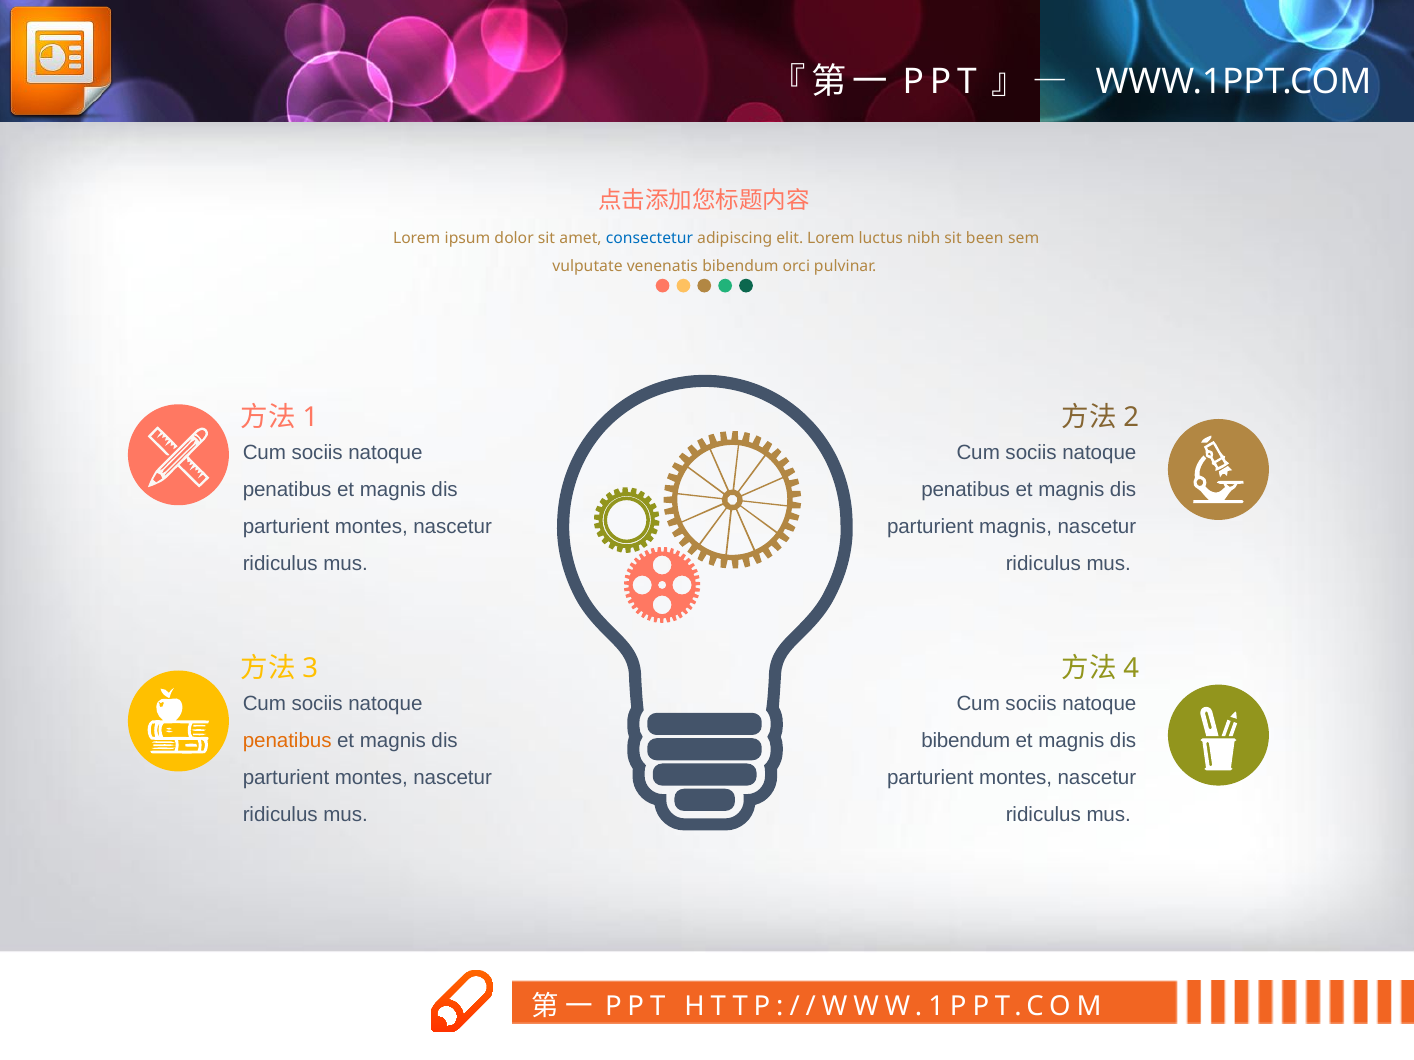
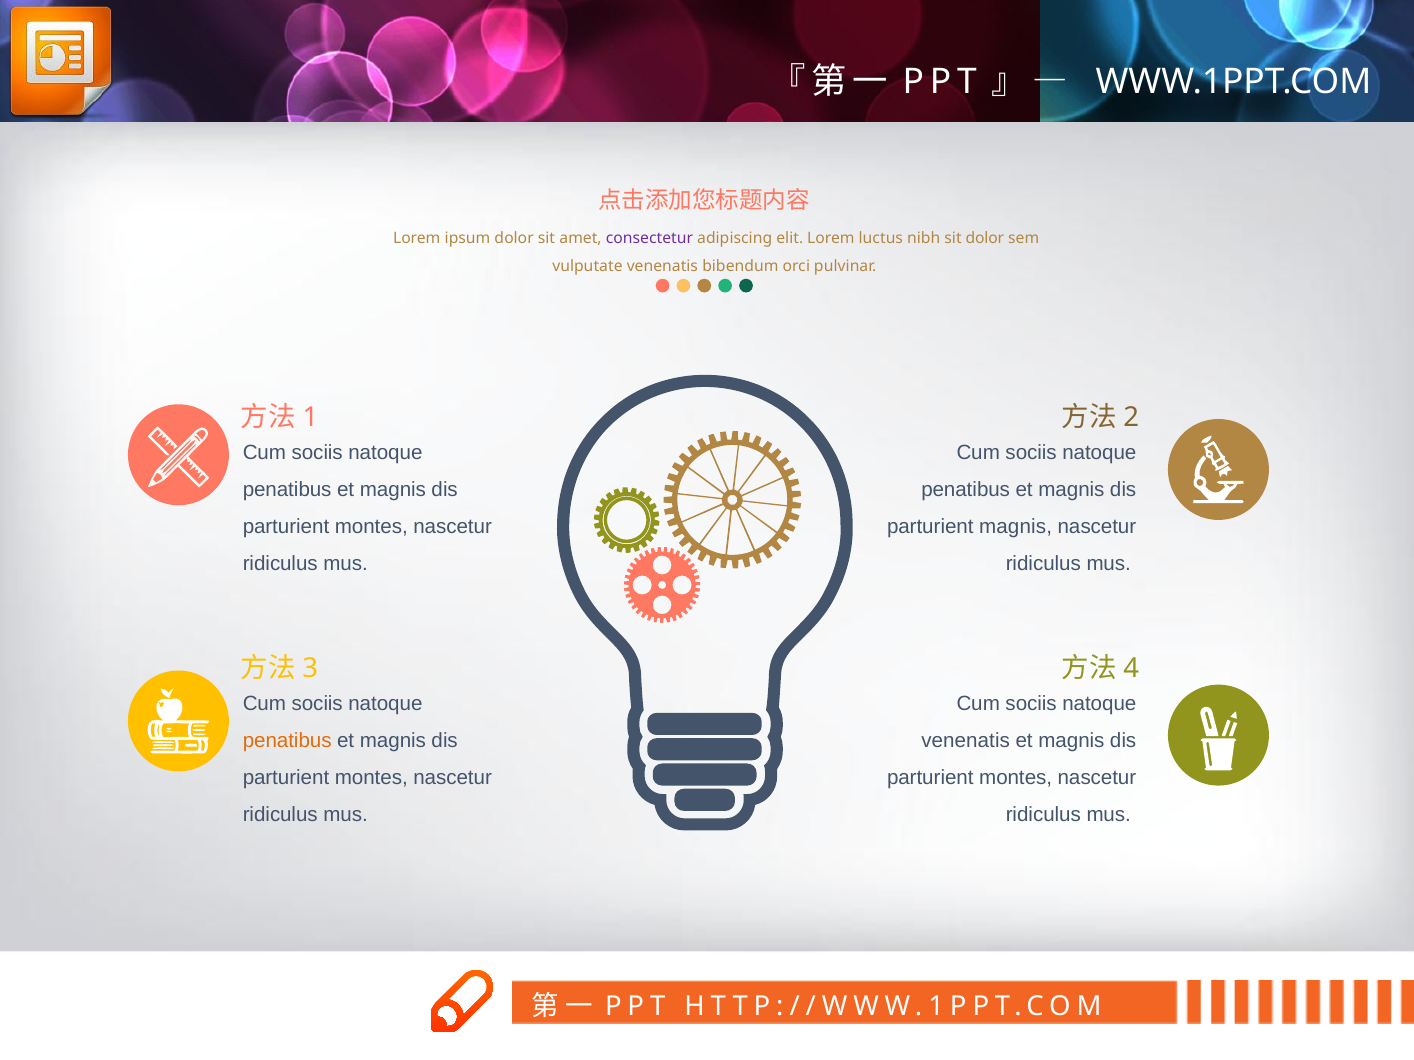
consectetur colour: blue -> purple (649, 238)
sit been: been -> dolor (985, 238)
bibendum: bibendum -> venenatis (966, 741)
